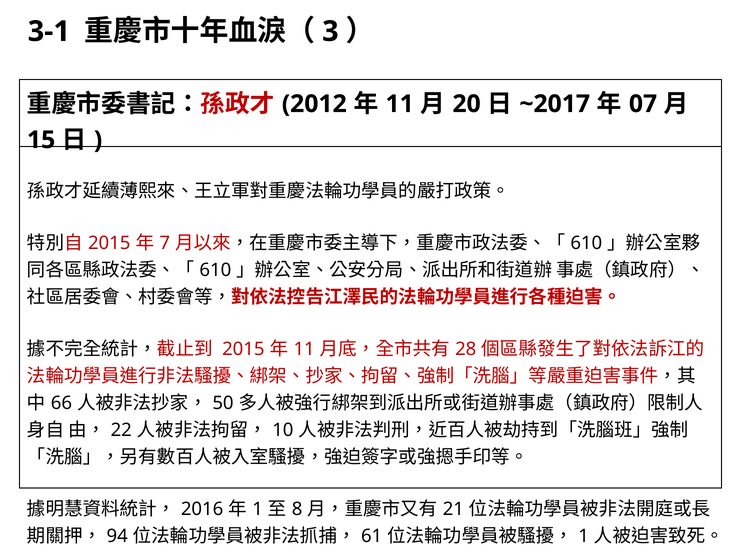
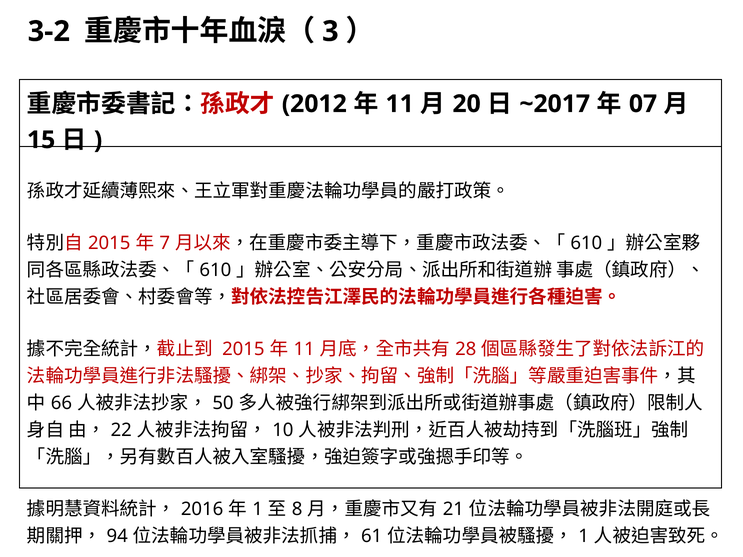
3-1: 3-1 -> 3-2 (49, 31)
